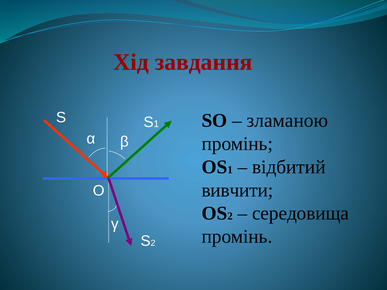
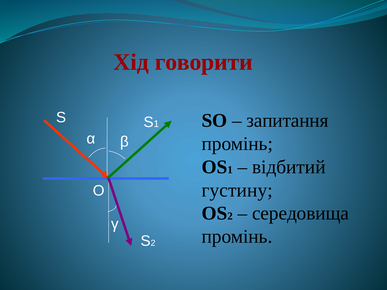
завдання: завдання -> говорити (204, 62)
зламаною: зламаною -> запитання (287, 121)
вивчити: вивчити -> густину (237, 190)
